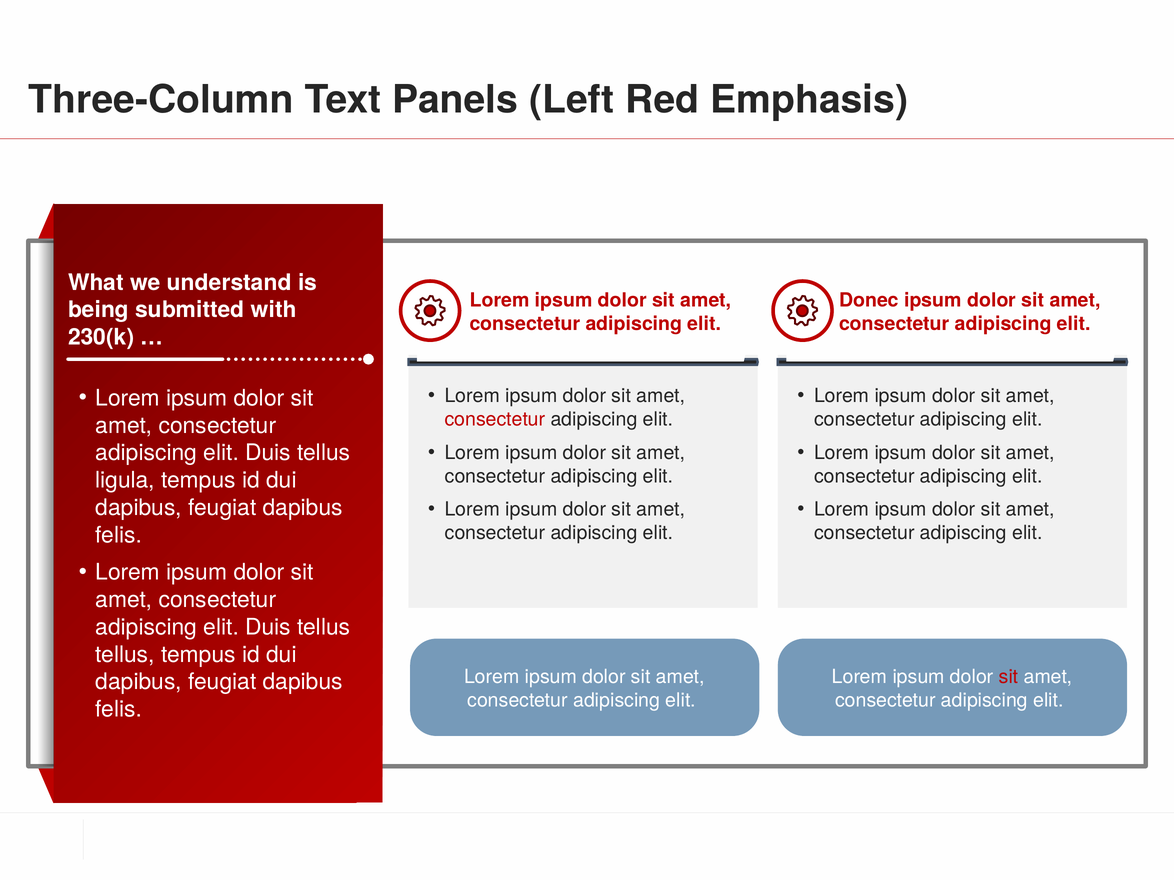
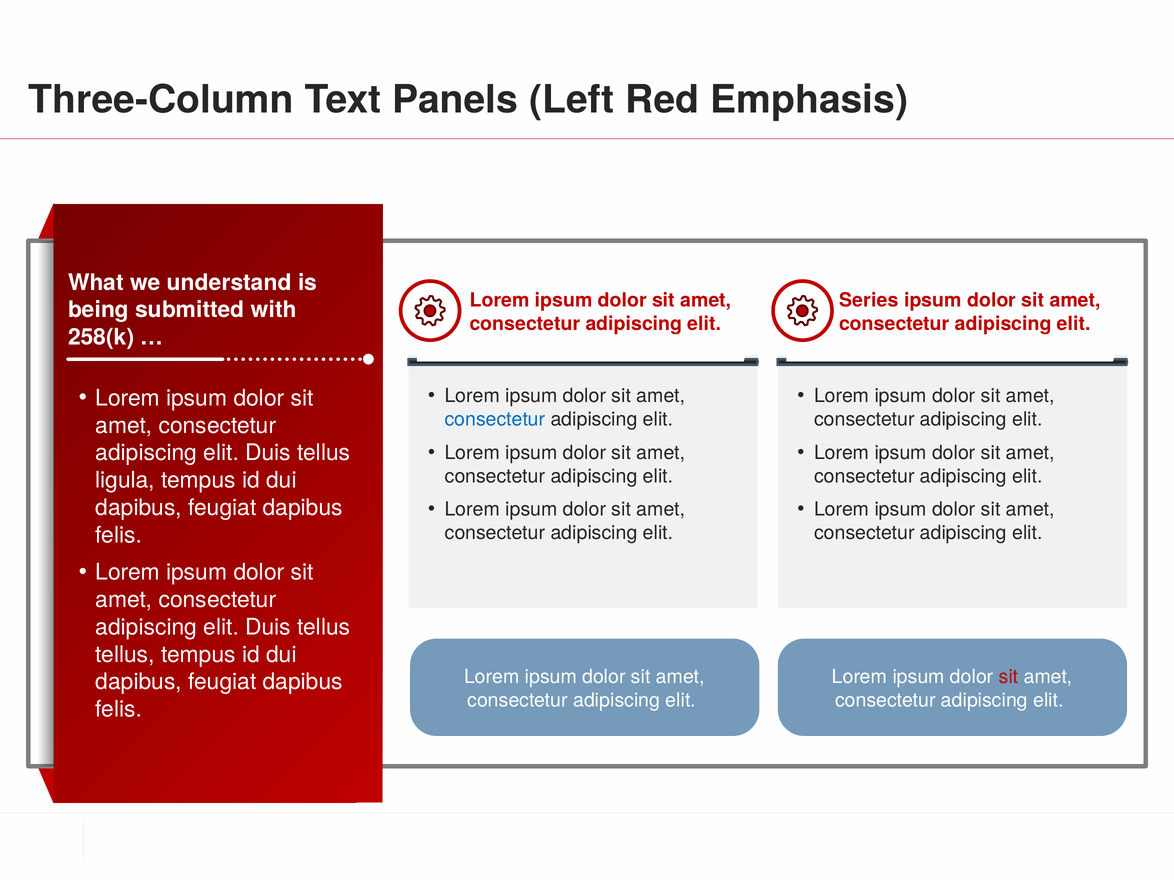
Donec: Donec -> Series (869, 300)
230(k: 230(k -> 258(k (101, 338)
consectetur colour: red -> blue (495, 420)
